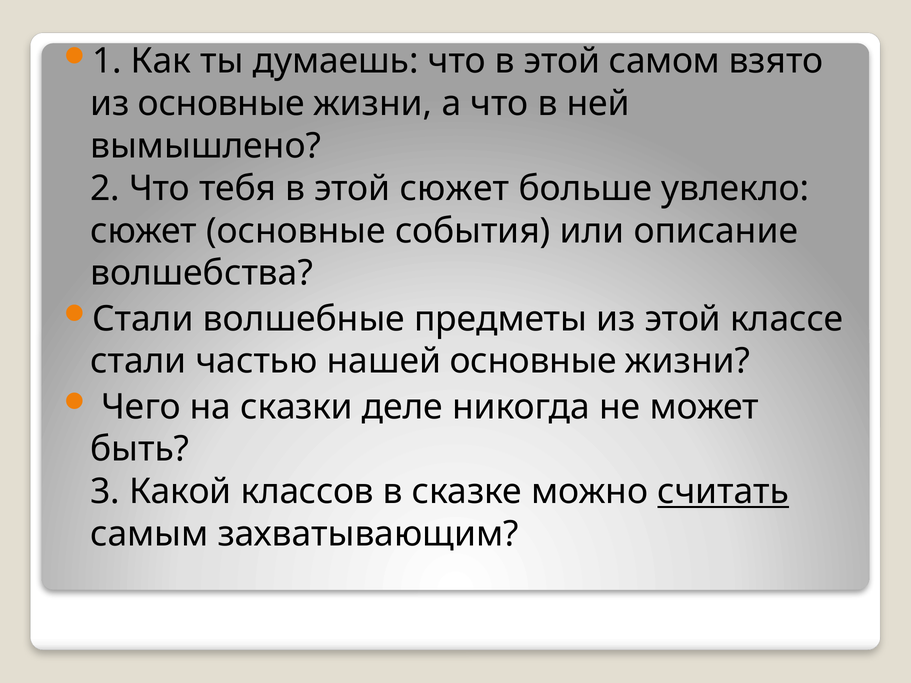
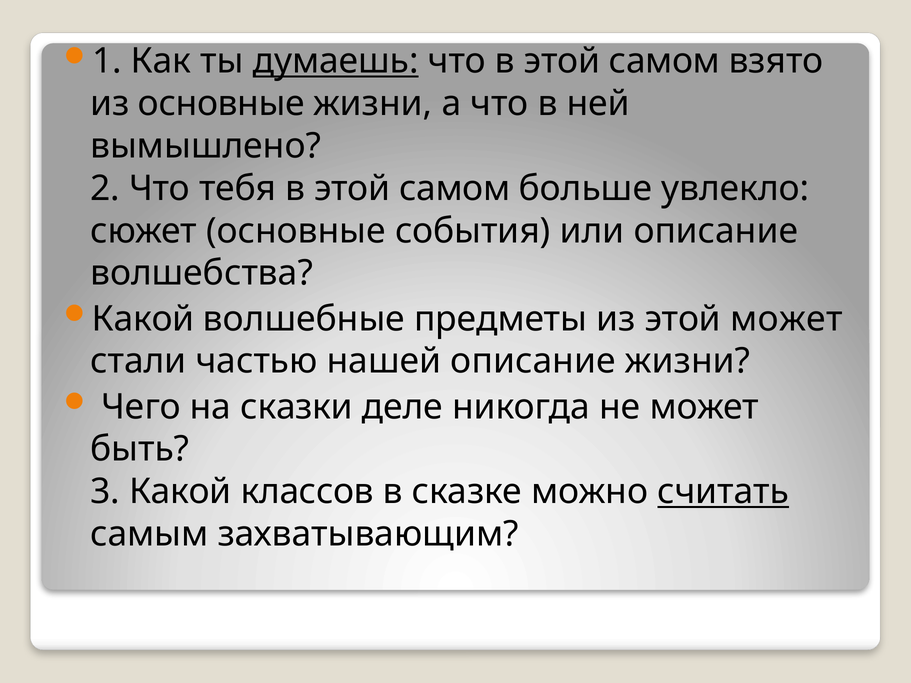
думаешь underline: none -> present (336, 61)
тебя в этой сюжет: сюжет -> самом (455, 189)
Стали: Стали -> Какой (143, 319)
этой классе: классе -> может (787, 319)
нашей основные: основные -> описание (533, 361)
